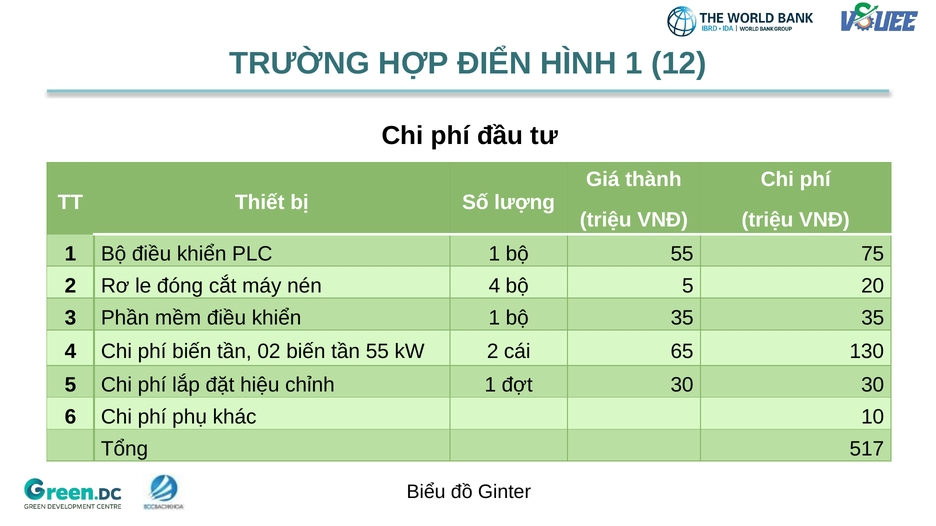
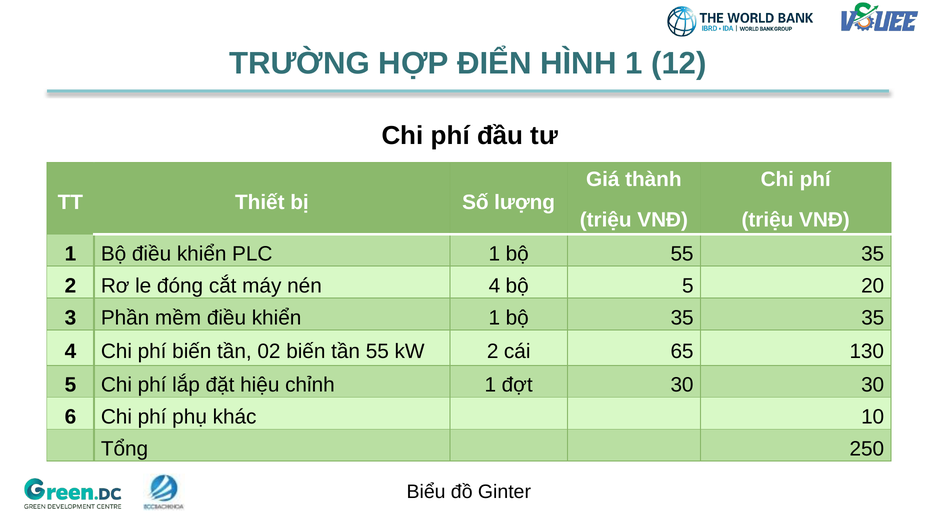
55 75: 75 -> 35 (873, 254)
517: 517 -> 250 (867, 449)
